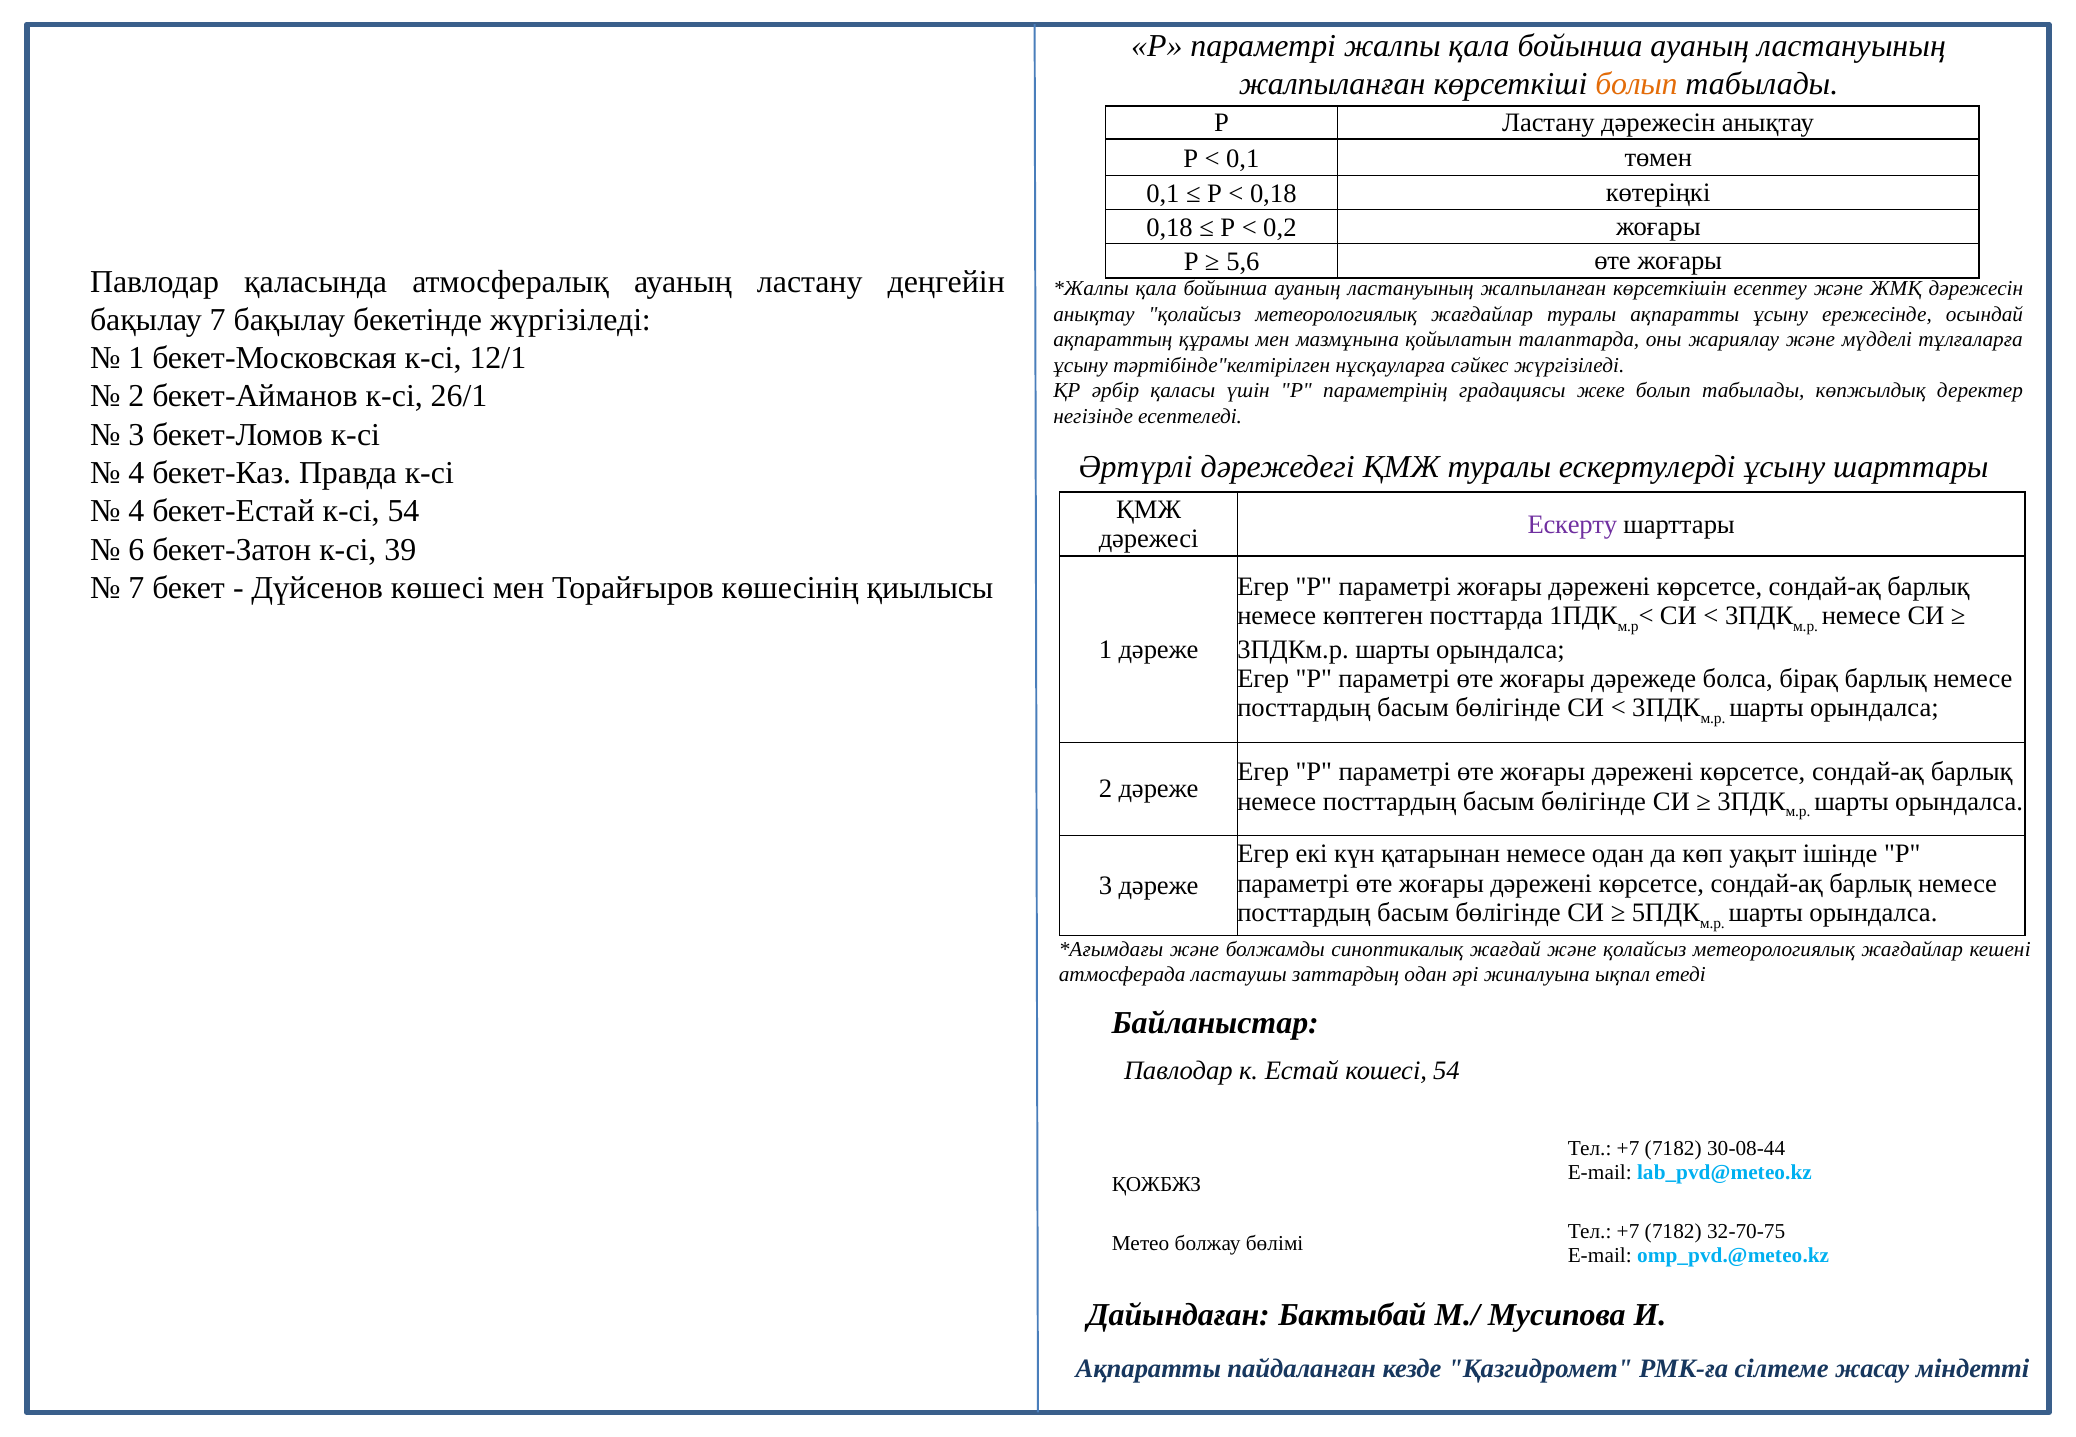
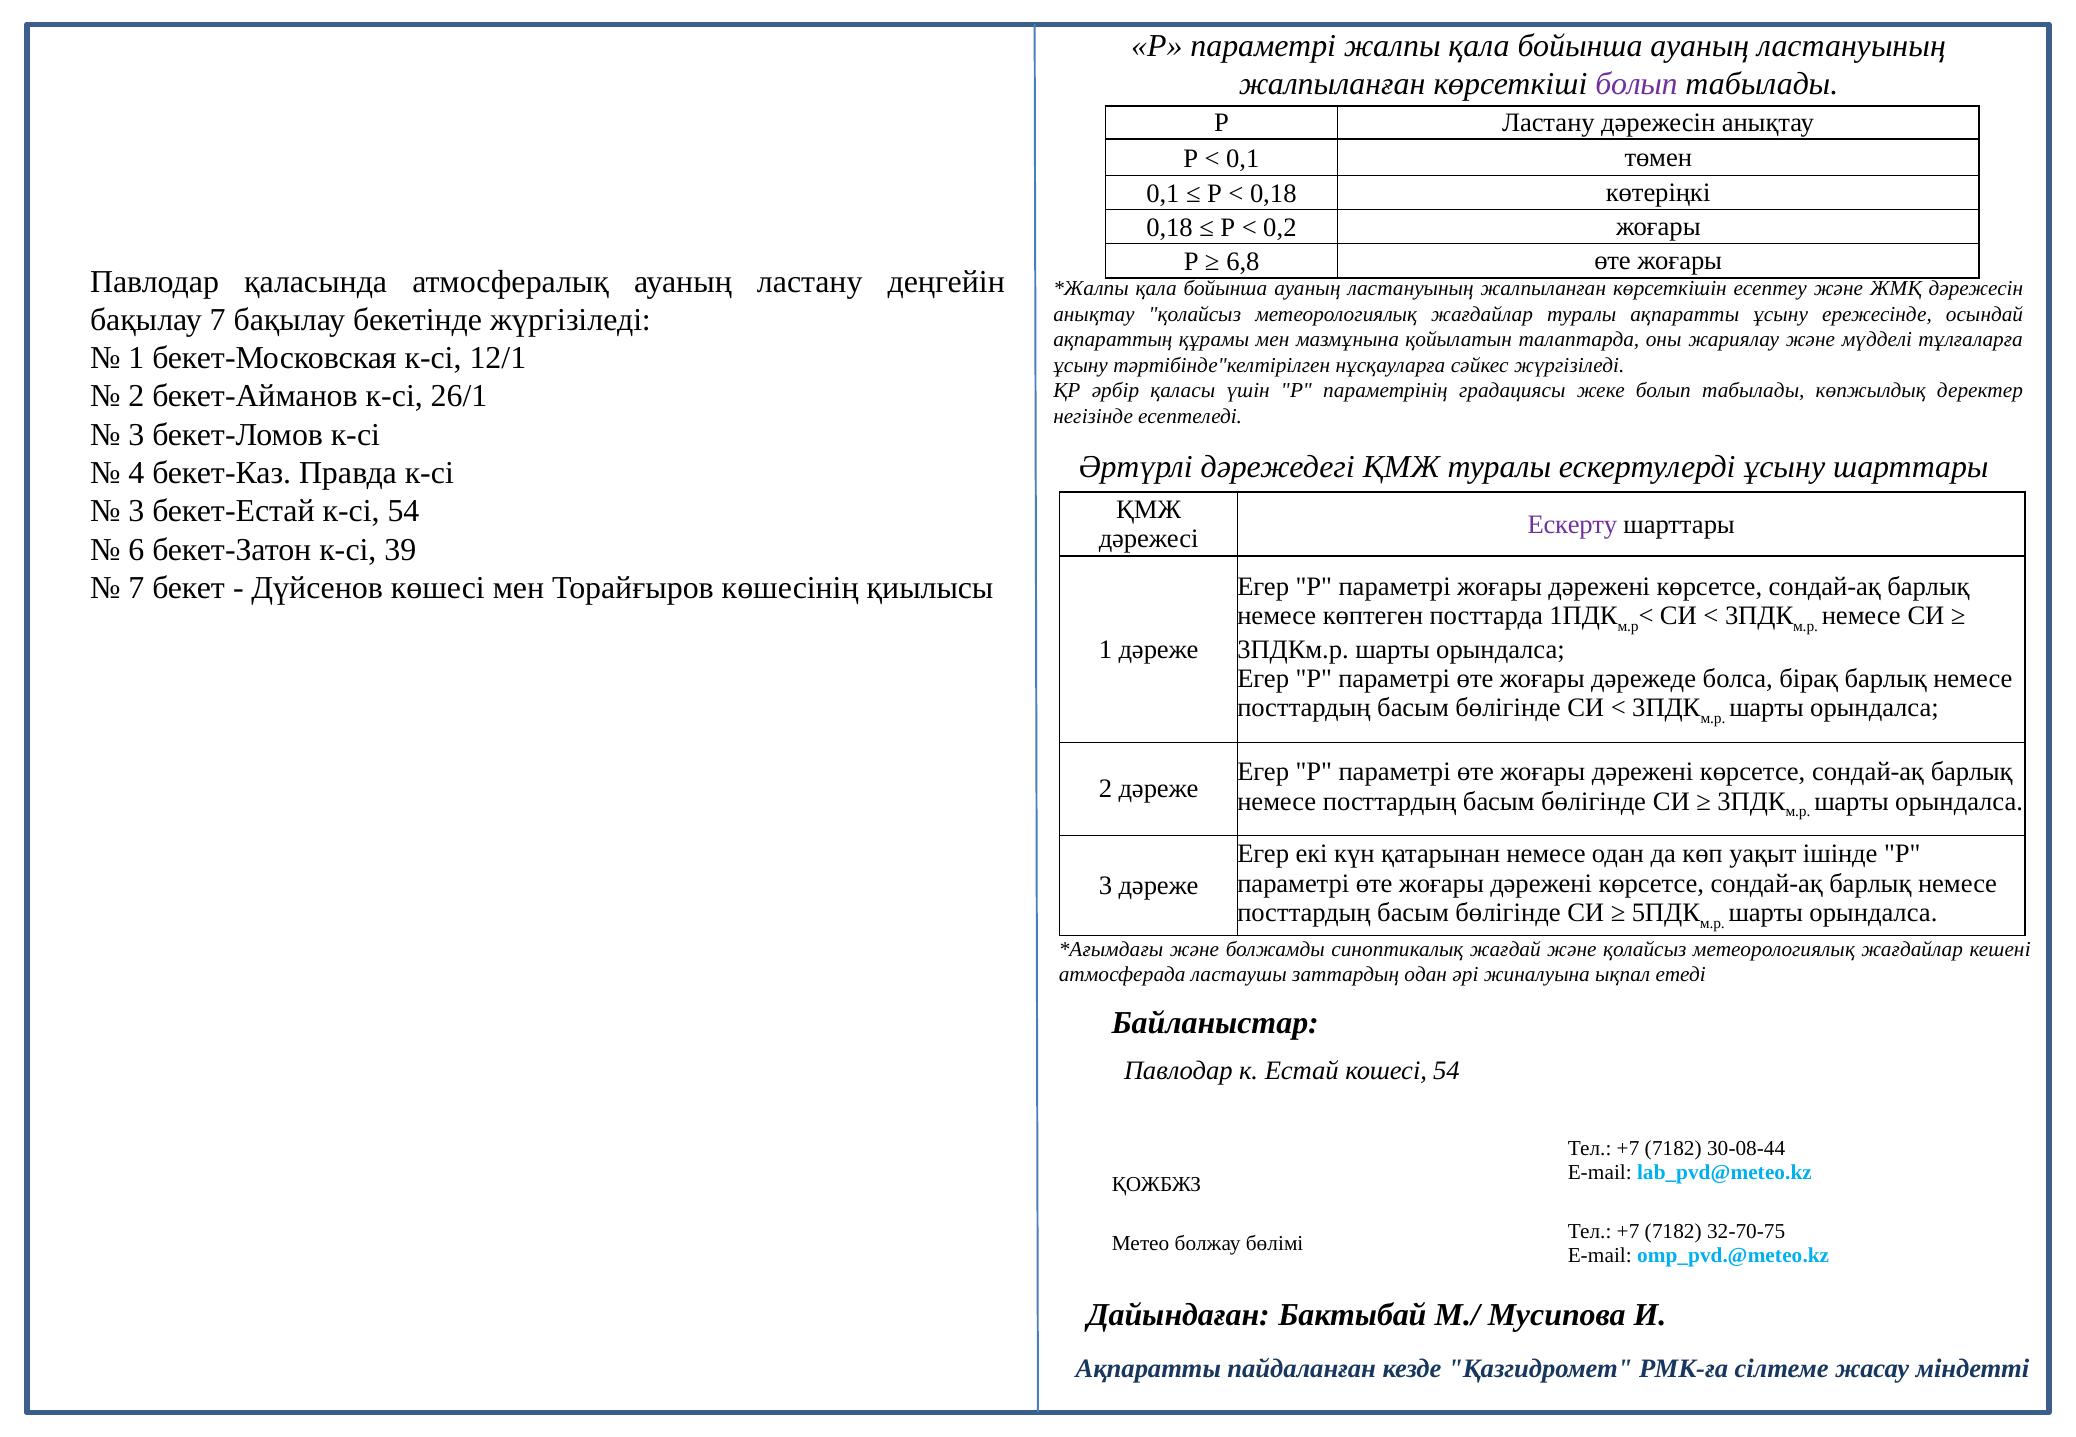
болып colour: orange -> purple (1637, 84)
5,6: 5,6 -> 6,8 (1243, 262)
4: 4 -> 3 (136, 511)
